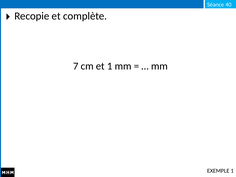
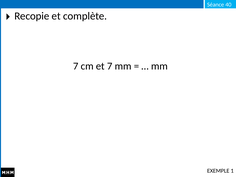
et 1: 1 -> 7 (110, 66)
